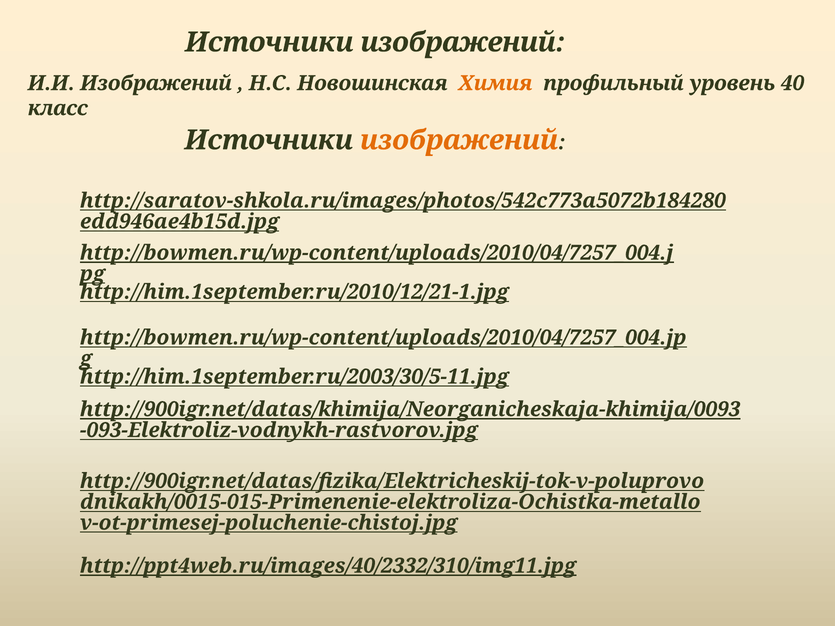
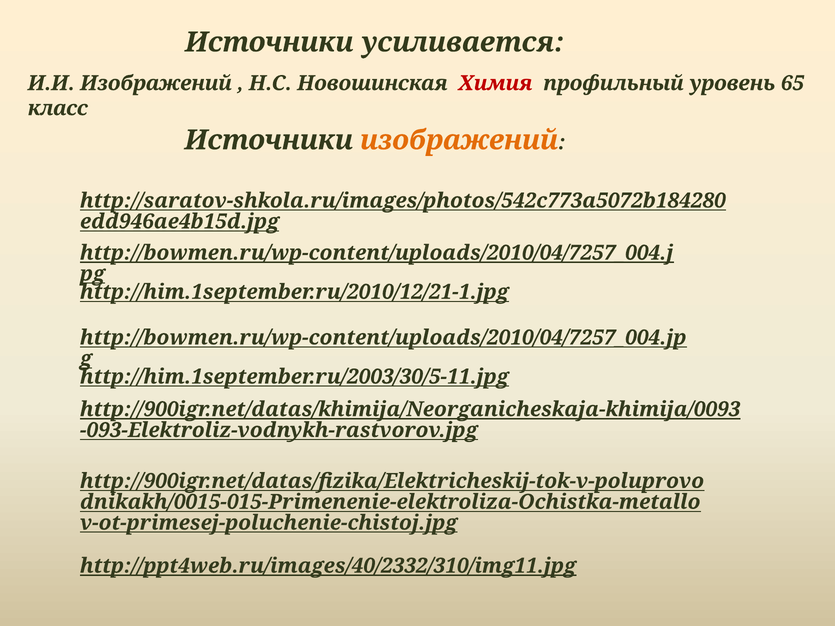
изображений: изображений -> усиливается (463, 42)
Химия colour: orange -> red (495, 83)
40: 40 -> 65 (792, 83)
